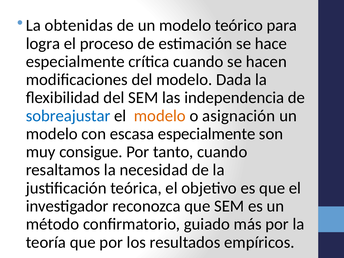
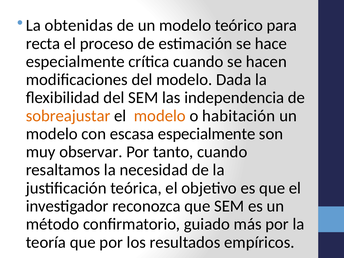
logra: logra -> recta (43, 44)
sobreajustar colour: blue -> orange (68, 116)
asignación: asignación -> habitación (239, 116)
consigue: consigue -> observar (91, 152)
